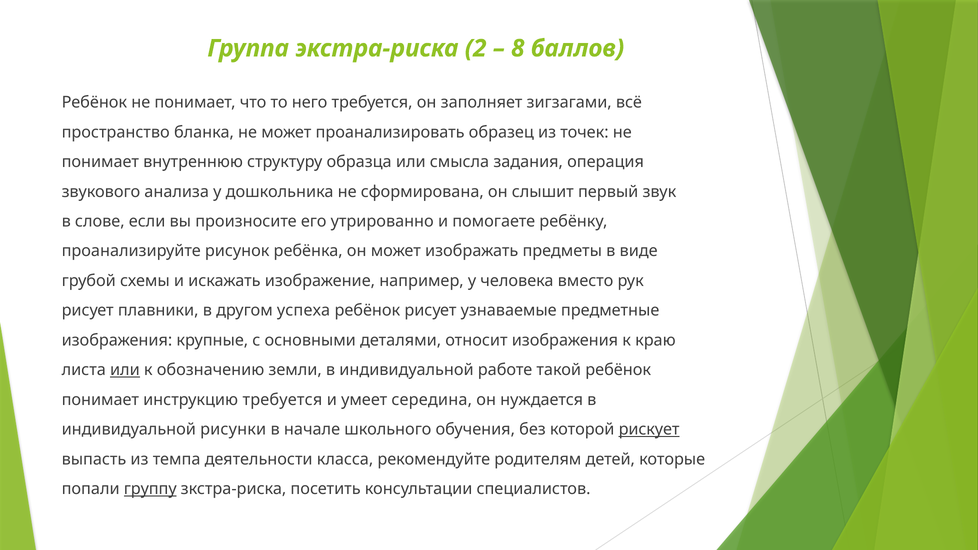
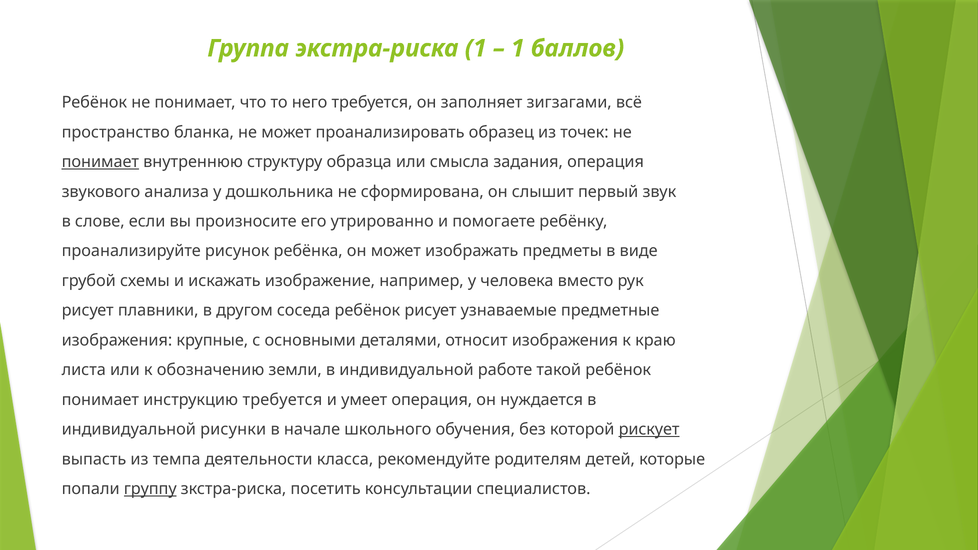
экстра-риска 2: 2 -> 1 (476, 48)
8: 8 -> 1 (518, 48)
понимает underline: none -> present (100, 162)
успеха: успеха -> соседа (304, 311)
или underline: present -> none (125, 370)
умеет середина: середина -> операция (432, 400)
